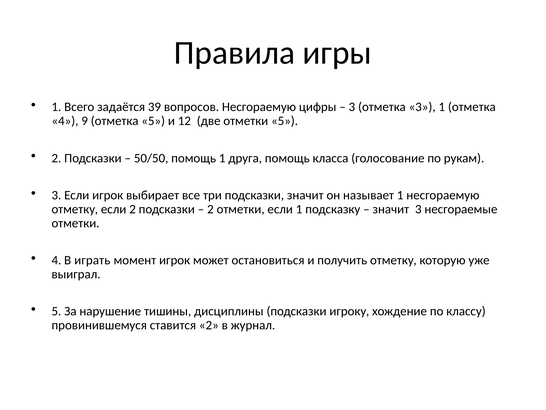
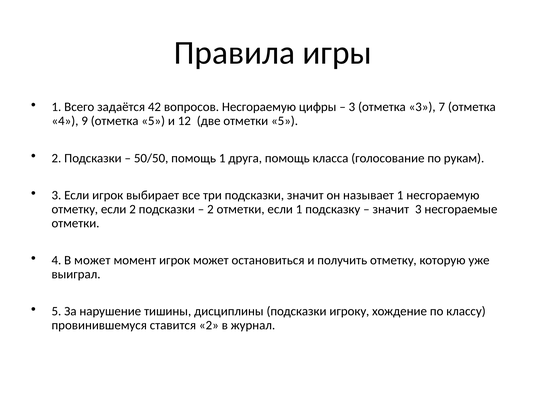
39: 39 -> 42 (154, 107)
3 1: 1 -> 7 (442, 107)
В играть: играть -> может (92, 260)
